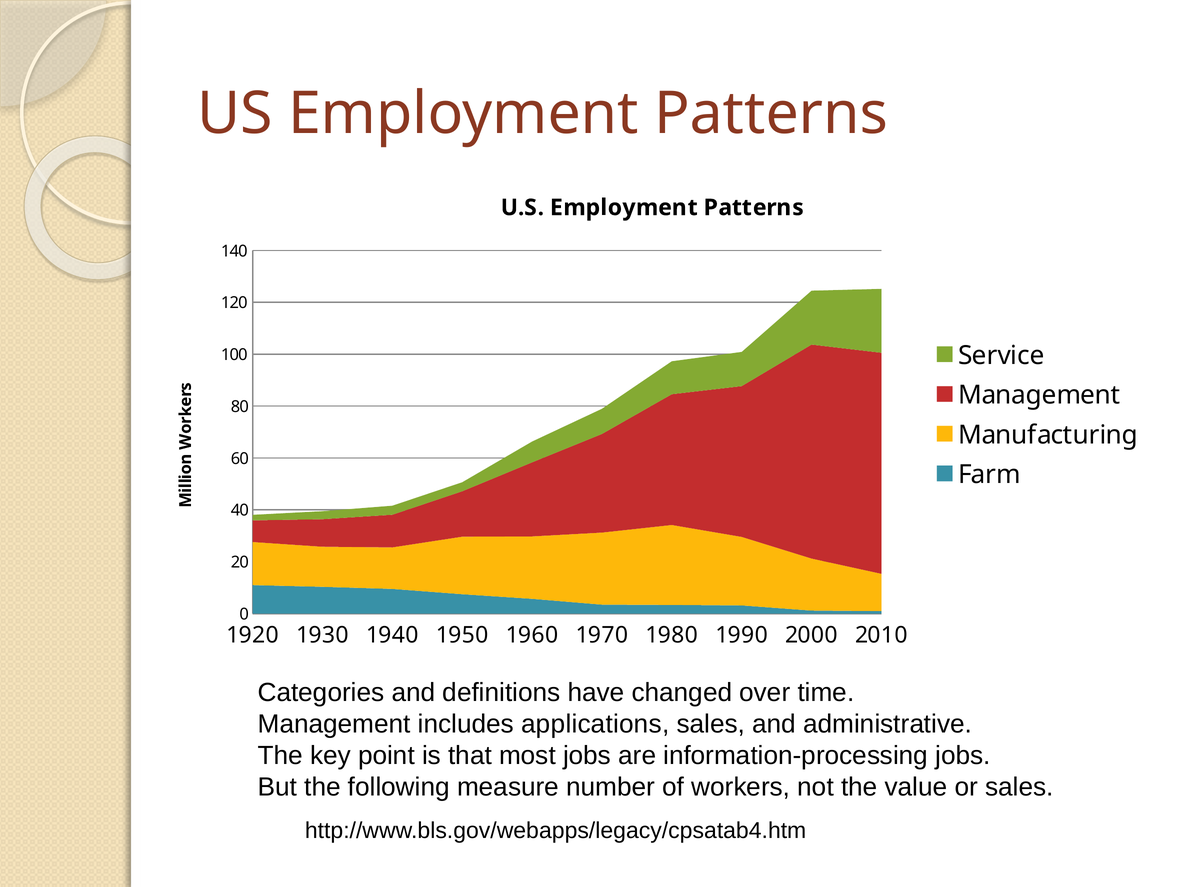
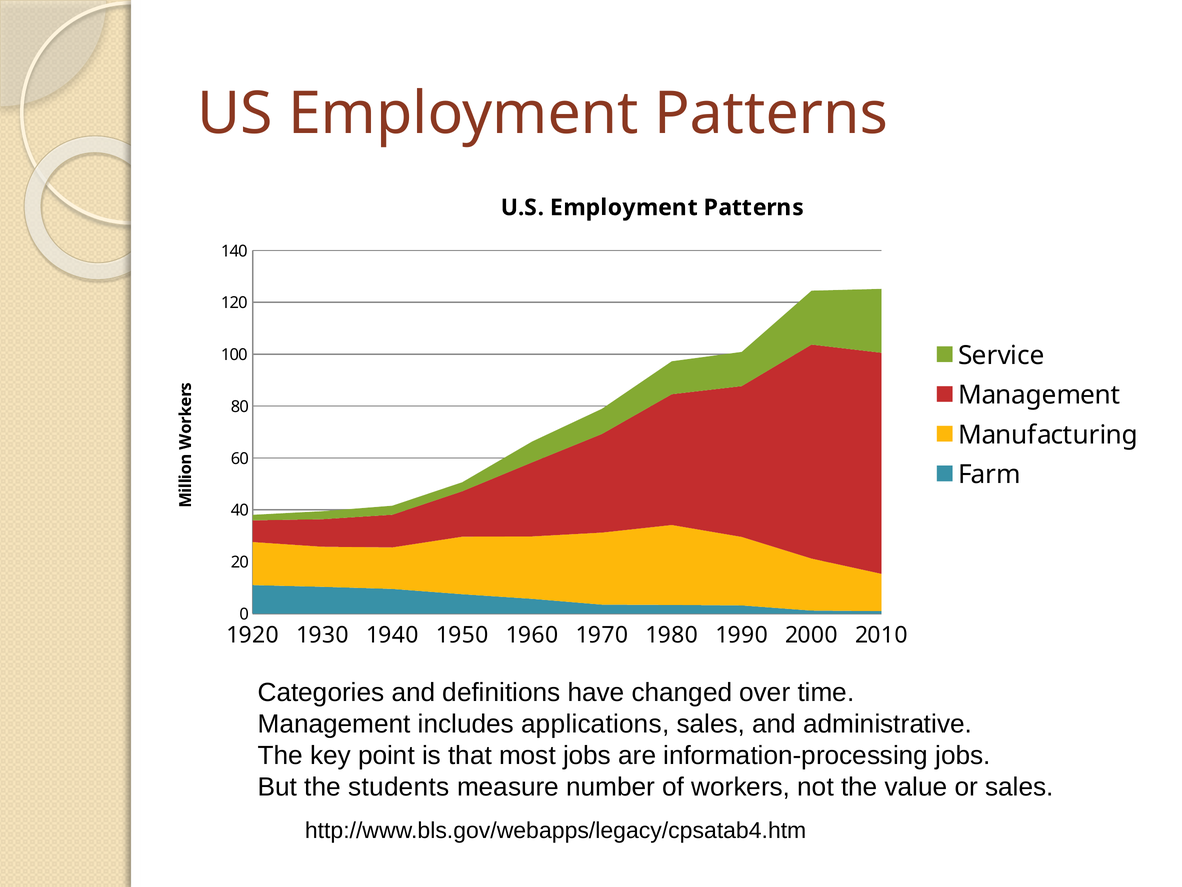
following: following -> students (399, 787)
